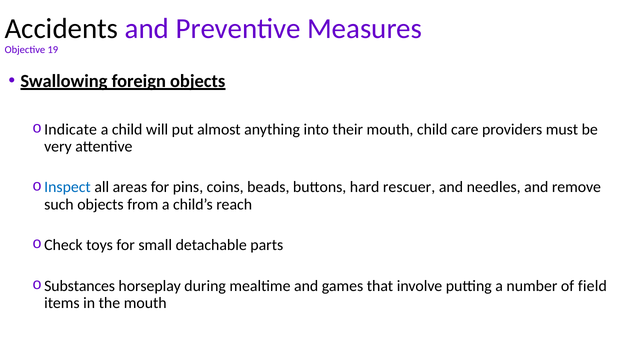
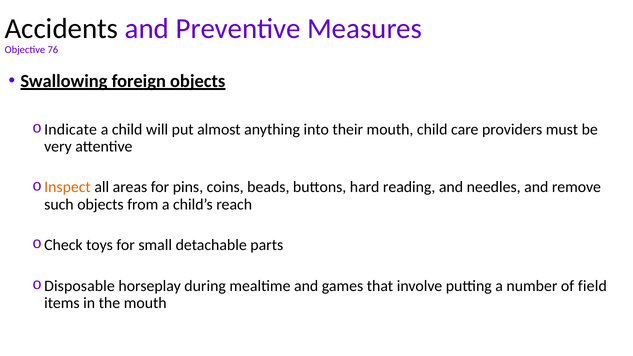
19: 19 -> 76 (53, 50)
Inspect colour: blue -> orange (67, 187)
rescuer: rescuer -> reading (409, 187)
Substances: Substances -> Disposable (80, 286)
